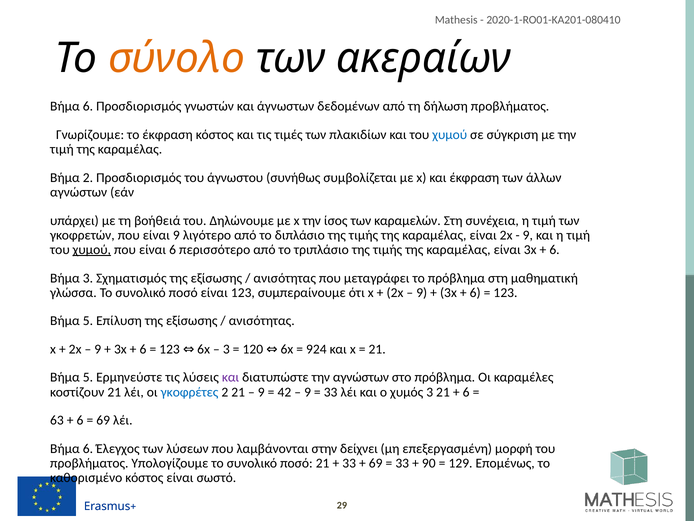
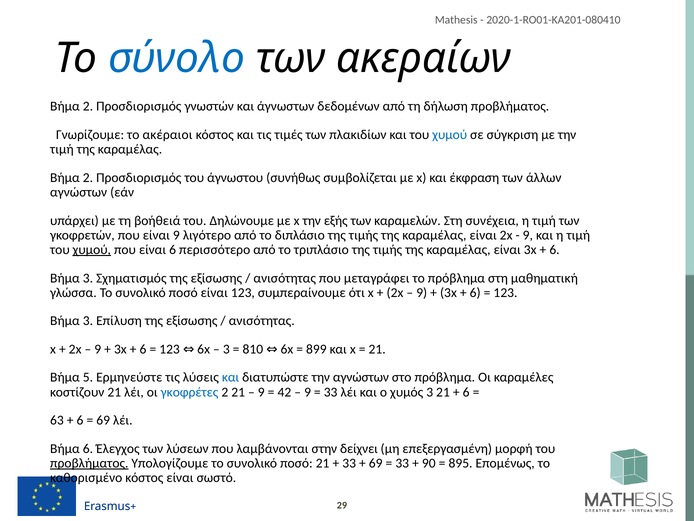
σύνολο colour: orange -> blue (177, 58)
6: 6 -> 2 (88, 106)
το έκφραση: έκφραση -> ακέραιοι (168, 135)
ίσος: ίσος -> εξής (336, 220)
5: 5 -> 3 (88, 321)
120: 120 -> 810 (253, 349)
924: 924 -> 899 (316, 349)
και colour: purple -> blue (231, 377)
προβλήματος underline: none -> present (89, 463)
129: 129 -> 895 (461, 463)
